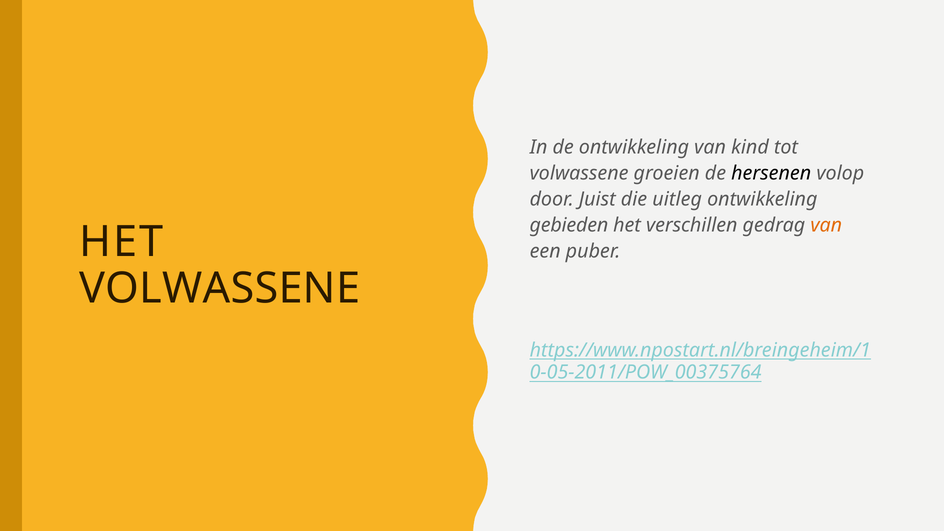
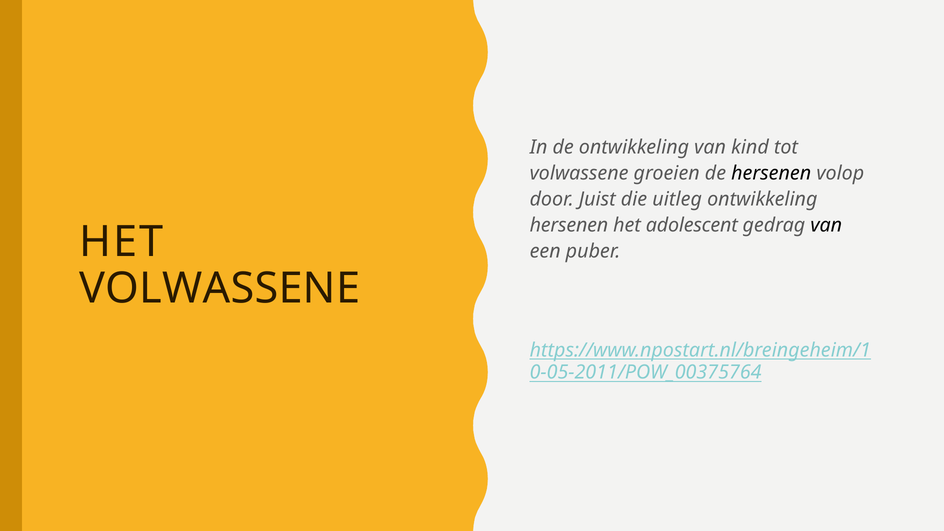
gebieden: gebieden -> hersenen (569, 225)
verschillen: verschillen -> adolescent (692, 225)
van colour: orange -> black (826, 225)
